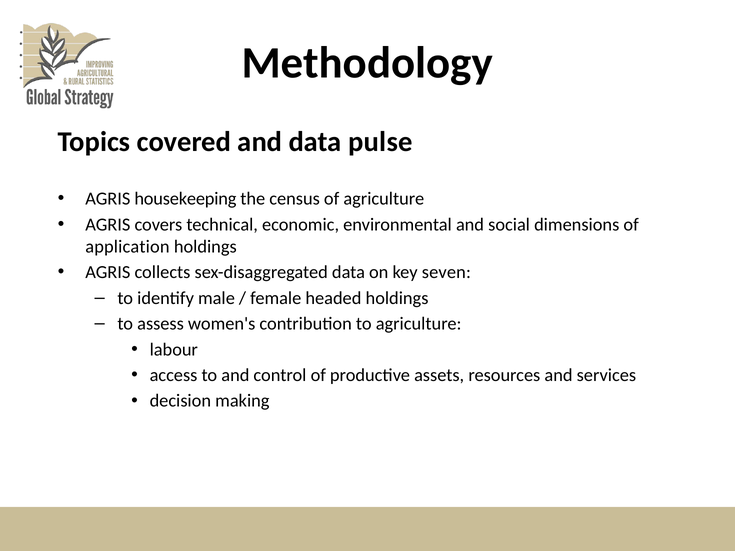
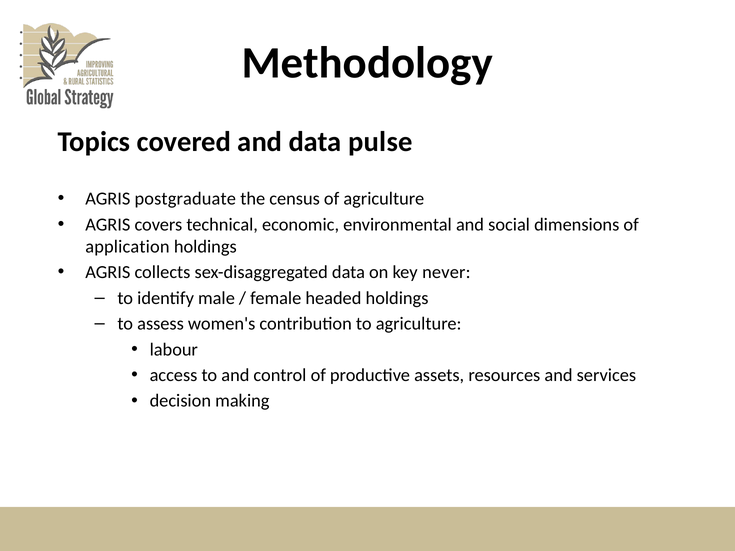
housekeeping: housekeeping -> postgraduate (185, 199)
seven: seven -> never (446, 272)
